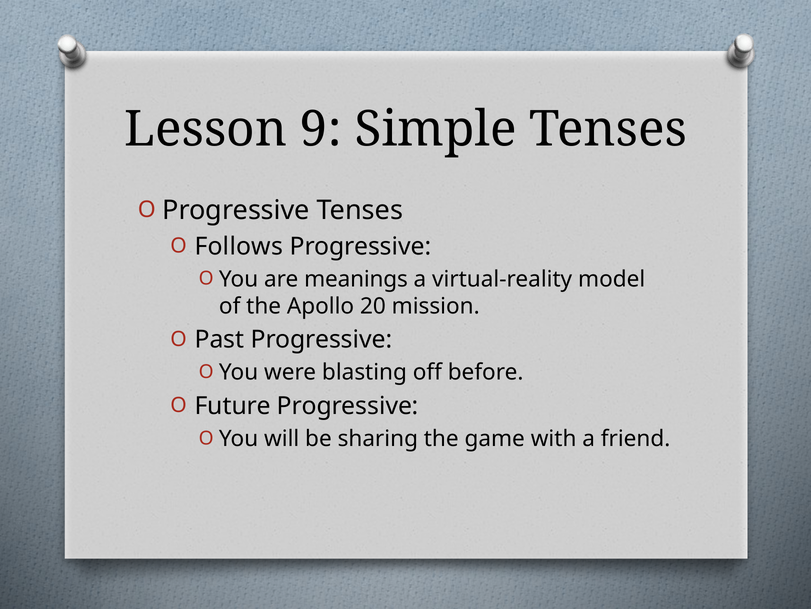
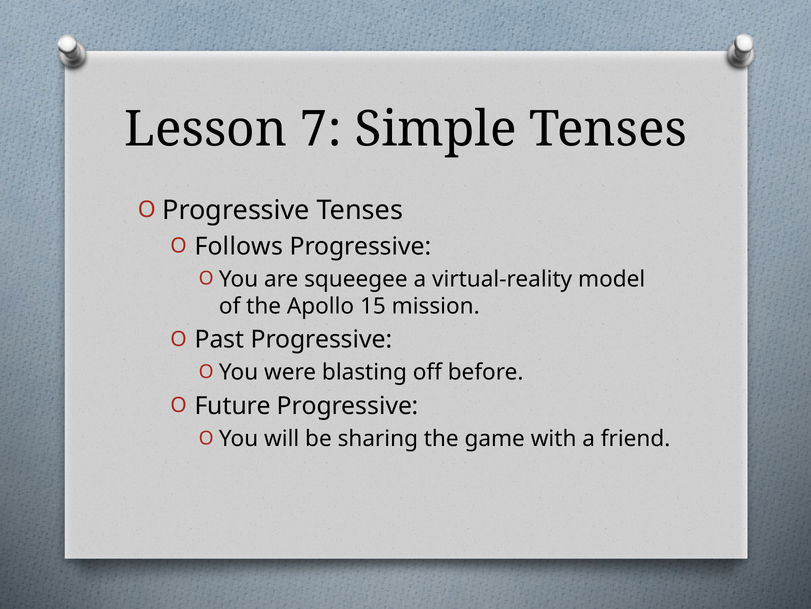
9: 9 -> 7 (321, 129)
meanings: meanings -> squeegee (356, 279)
20: 20 -> 15 (373, 306)
